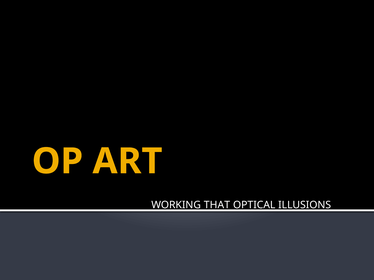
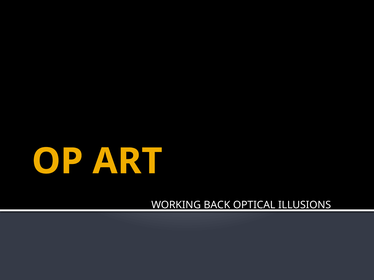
THAT: THAT -> BACK (217, 205)
